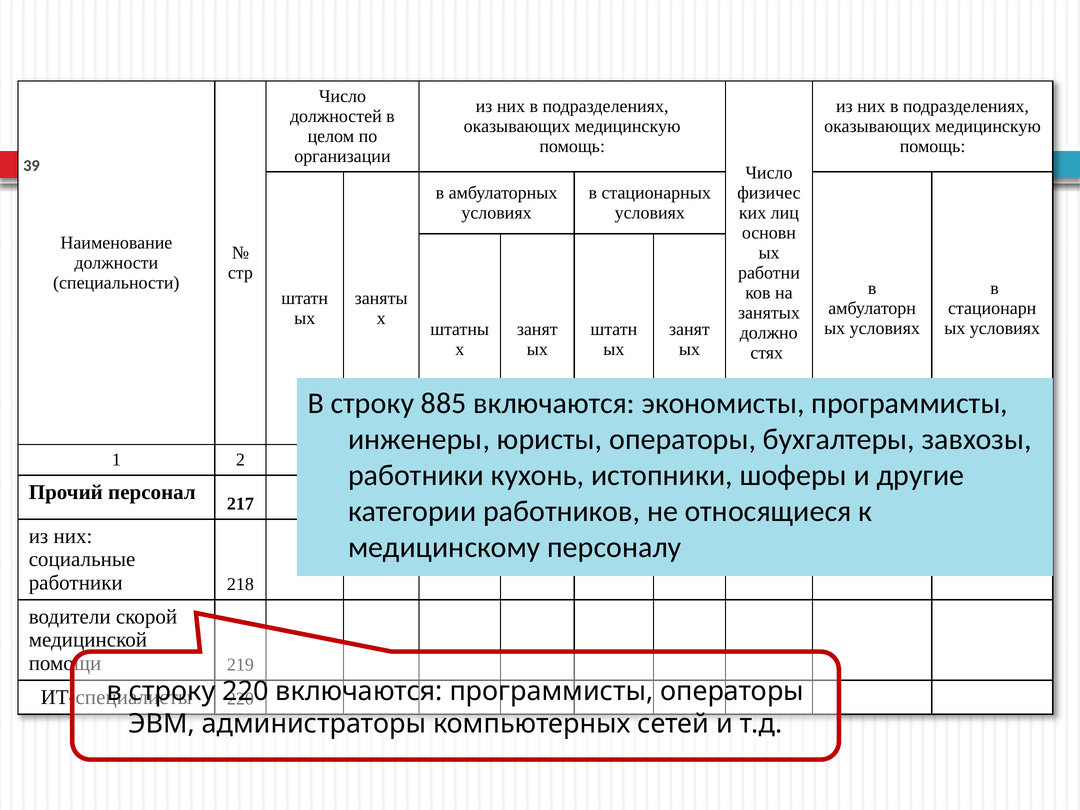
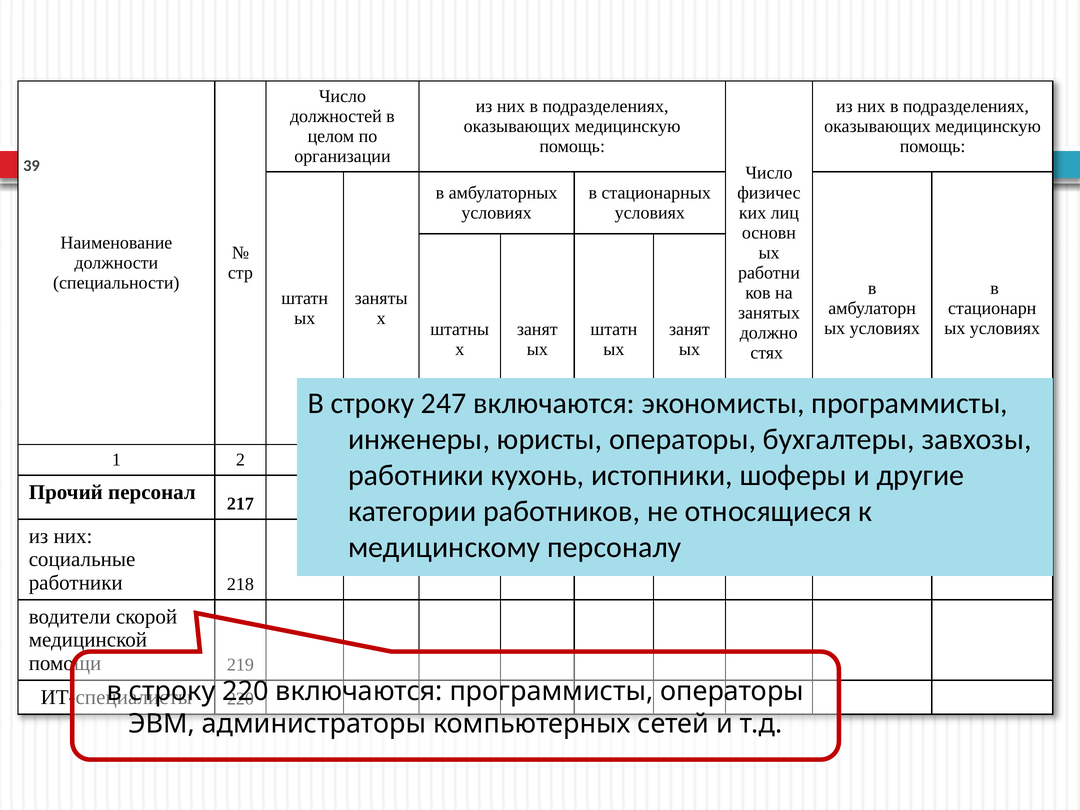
885: 885 -> 247 (444, 403)
